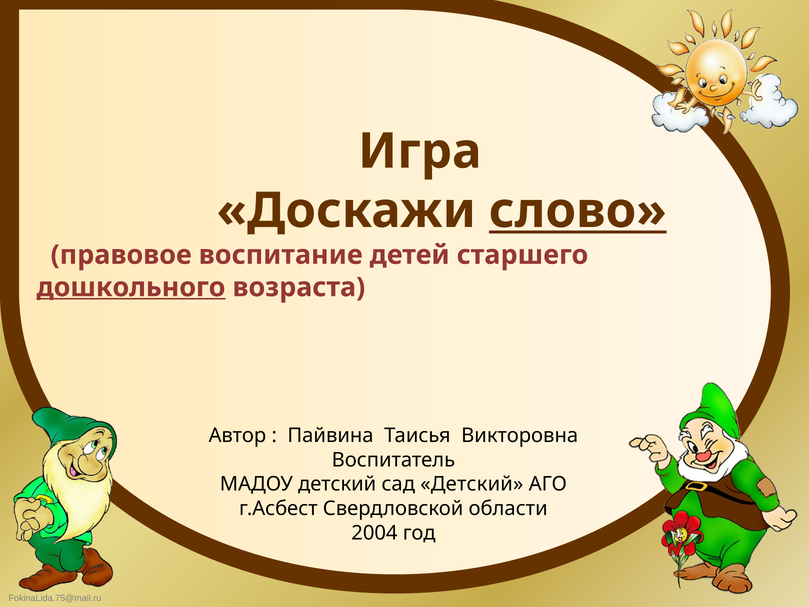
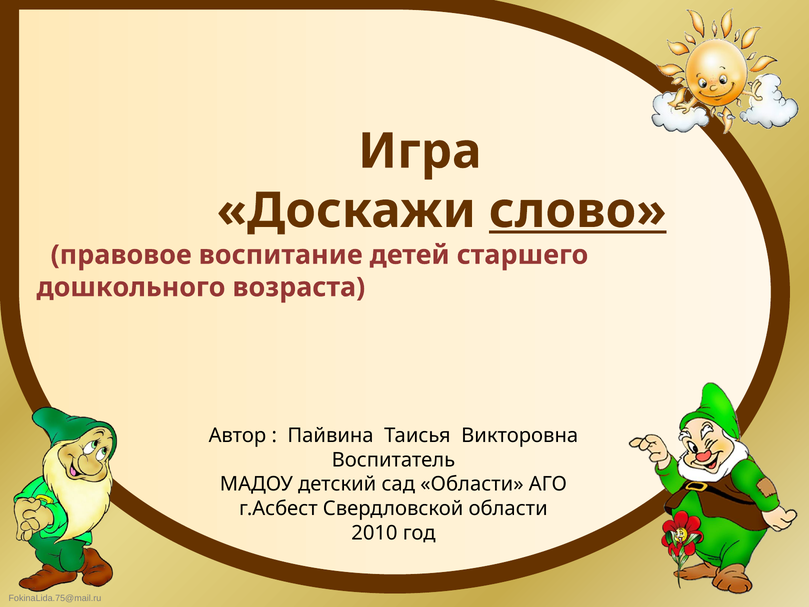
дошкольного underline: present -> none (131, 287)
сад Детский: Детский -> Области (472, 484)
2004: 2004 -> 2010 (374, 533)
